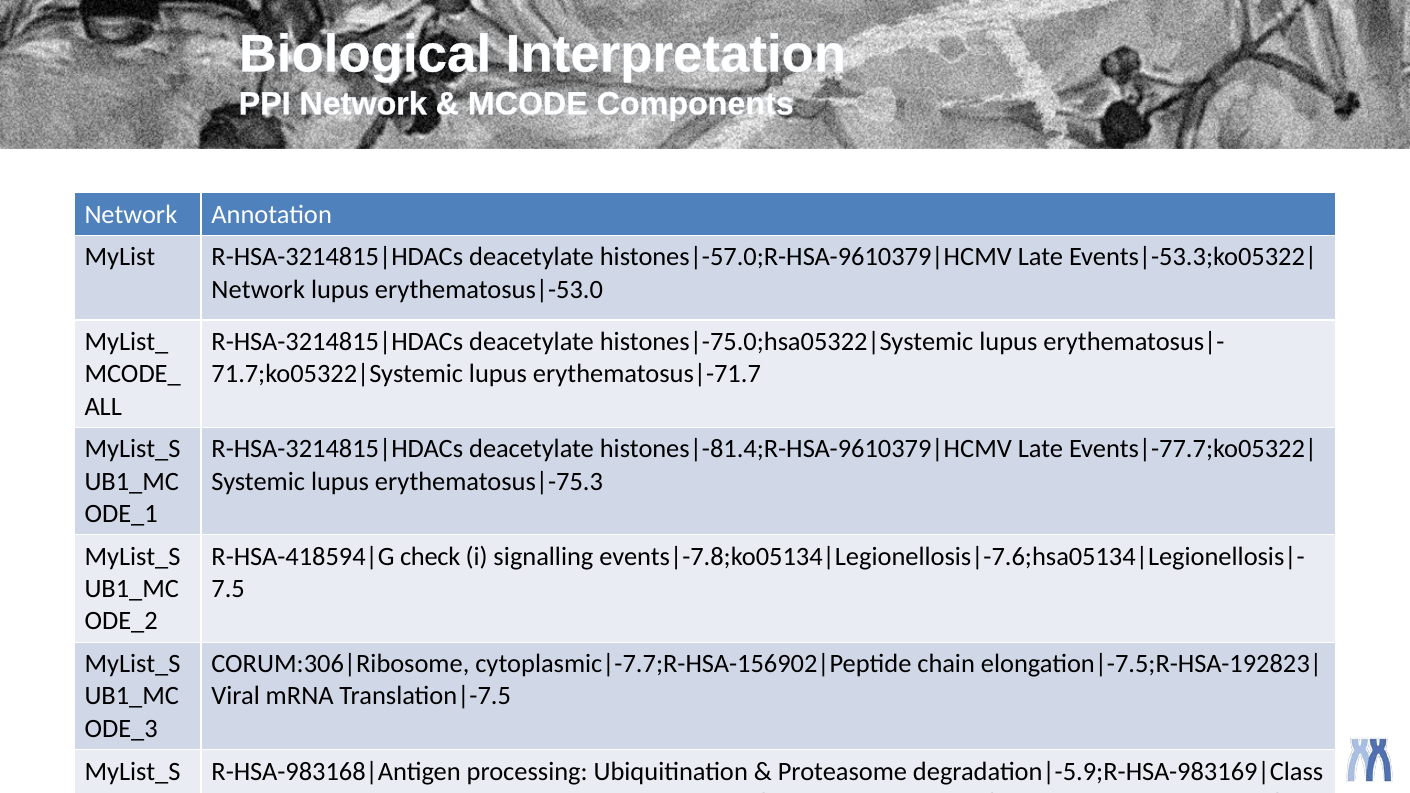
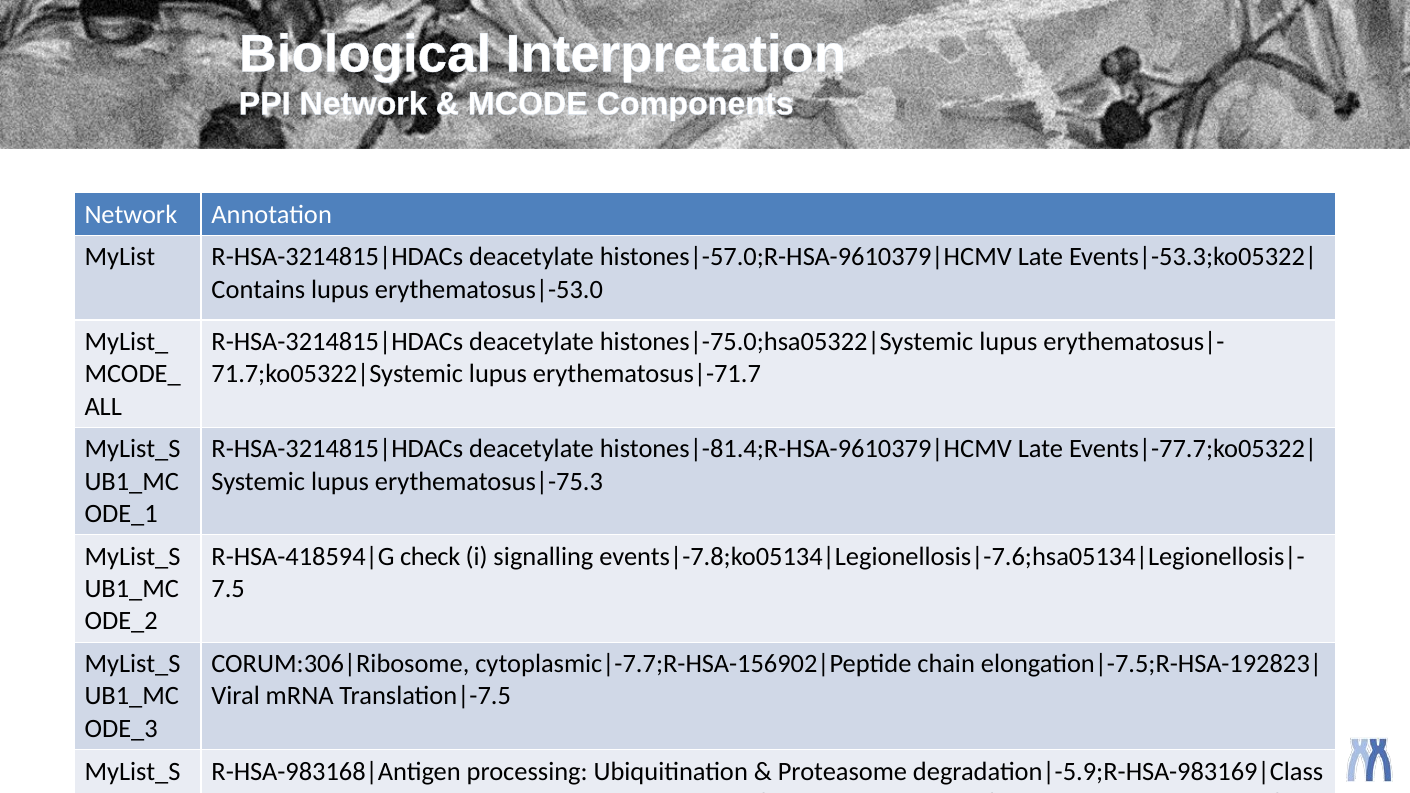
Network: Network -> Contains (258, 289)
